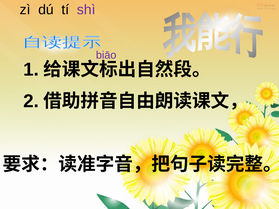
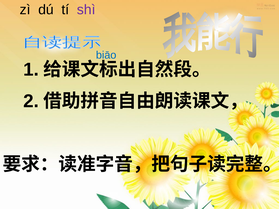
biāo colour: purple -> blue (106, 55)
